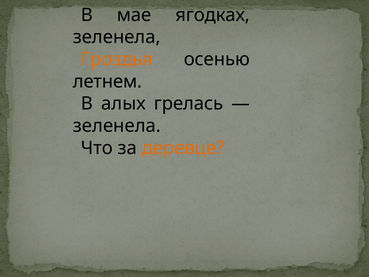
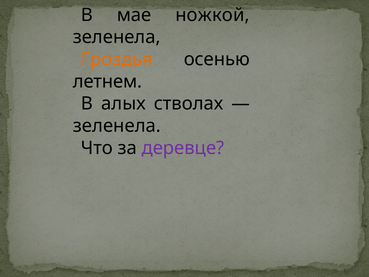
ягодках: ягодках -> ножкой (212, 15)
грелась: грелась -> стволах (189, 104)
деревце colour: orange -> purple (183, 148)
